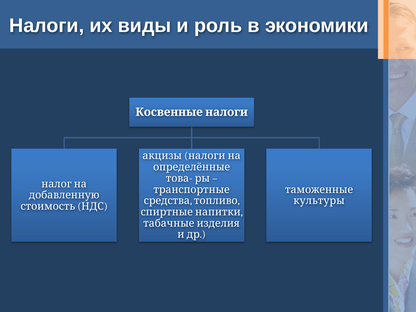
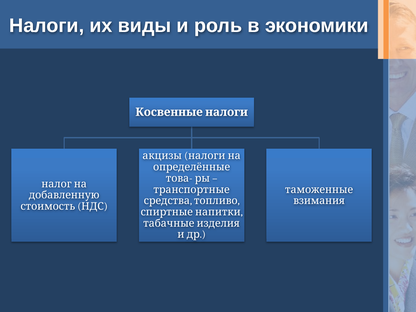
культуры: культуры -> взимания (319, 201)
